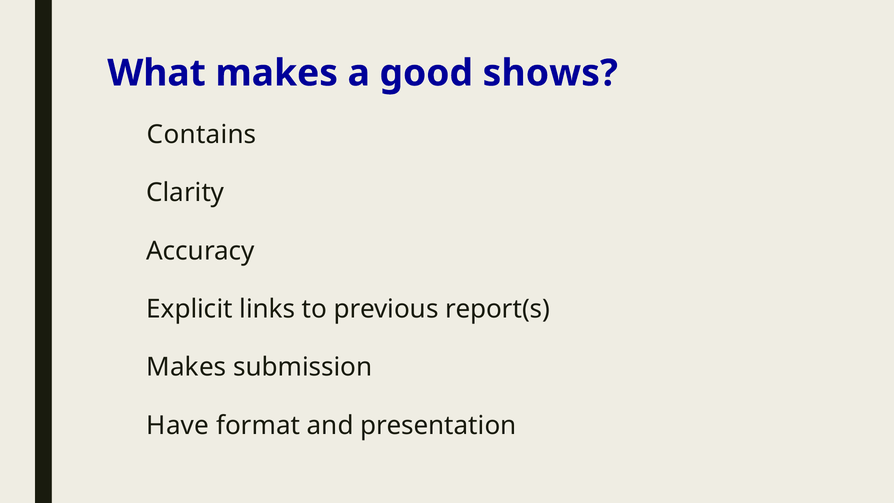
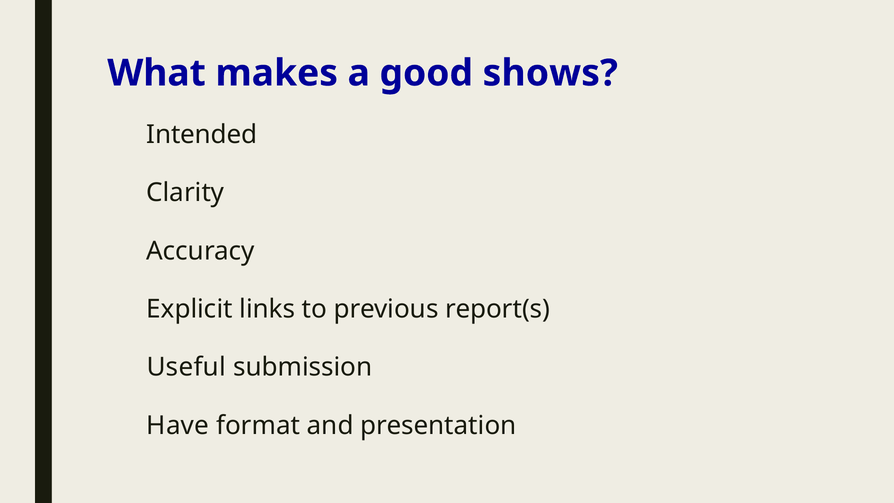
Contains: Contains -> Intended (202, 135)
Makes: Makes -> Useful (186, 367)
